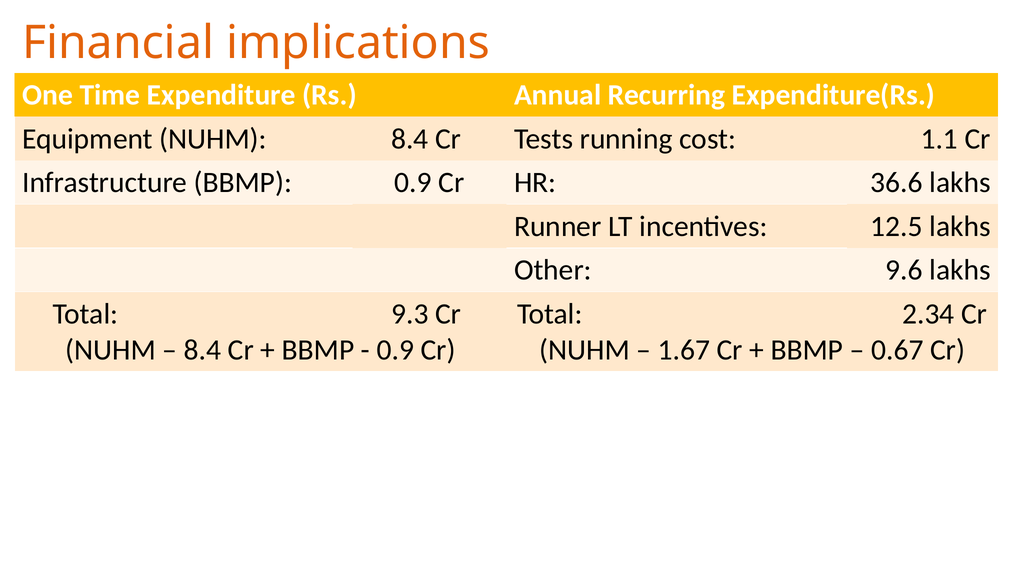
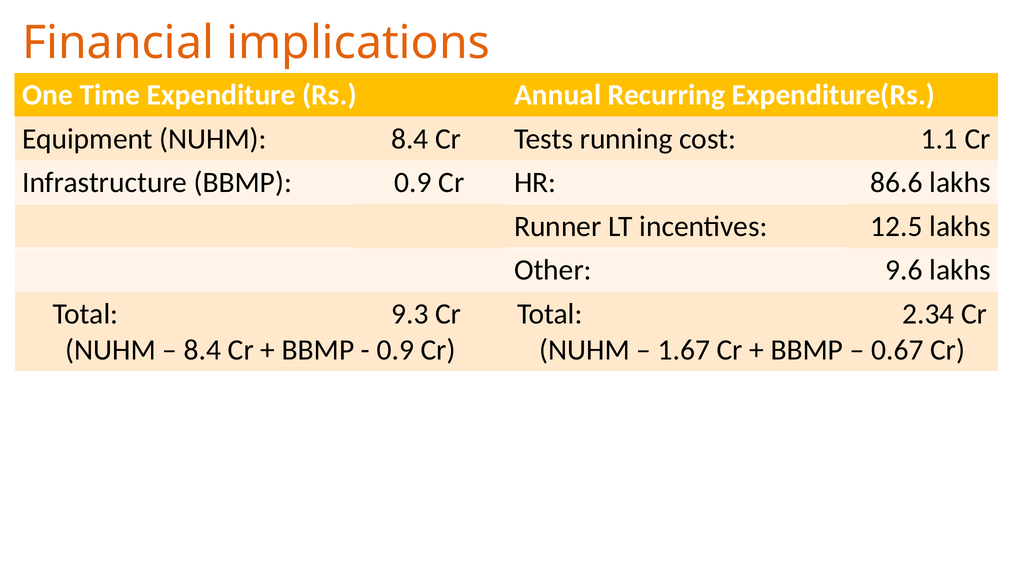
36.6: 36.6 -> 86.6 (896, 183)
